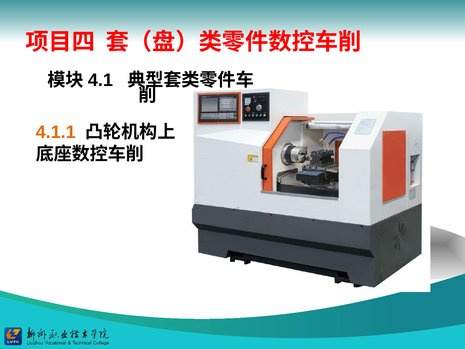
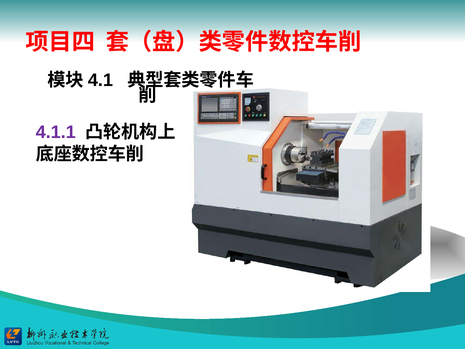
4.1.1 colour: orange -> purple (56, 132)
